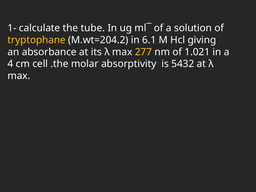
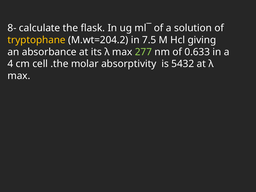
1-: 1- -> 8- (12, 28)
tube: tube -> flask (93, 28)
6.1: 6.1 -> 7.5 (149, 40)
277 colour: yellow -> light green (143, 52)
1.021: 1.021 -> 0.633 (197, 52)
